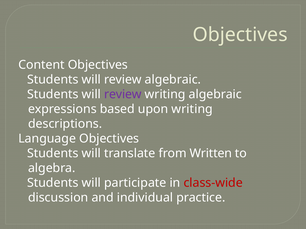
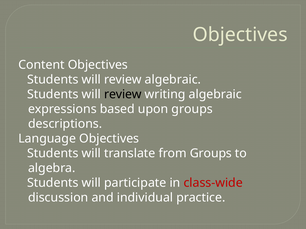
review colour: purple -> black (123, 94)
upon writing: writing -> groups (192, 109)
from Written: Written -> Groups (211, 154)
